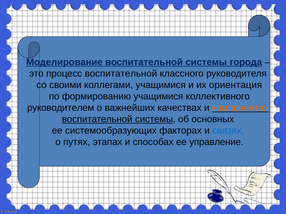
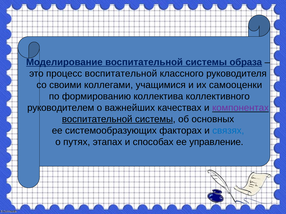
города: города -> образа (246, 62)
ориентация: ориентация -> самооценки (236, 85)
формированию учащимися: учащимися -> коллектива (158, 97)
компонентах colour: orange -> purple (241, 108)
